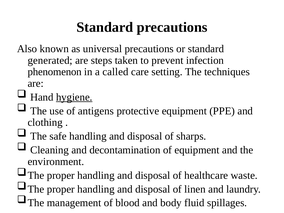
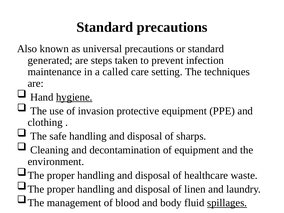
phenomenon: phenomenon -> maintenance (55, 72)
antigens: antigens -> invasion (96, 111)
spillages underline: none -> present (227, 203)
